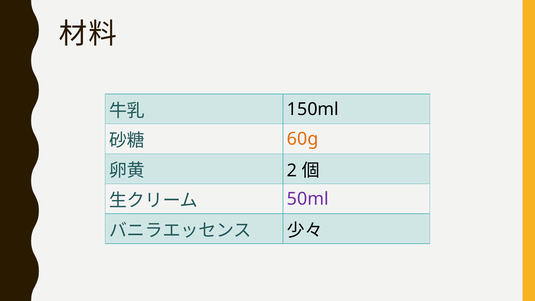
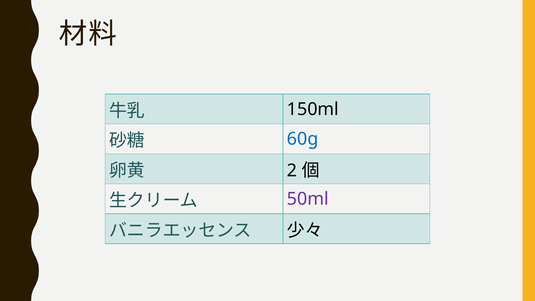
60g colour: orange -> blue (303, 139)
